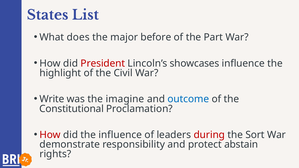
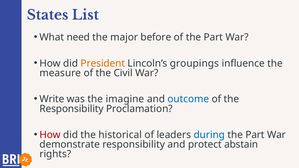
does: does -> need (78, 37)
President colour: red -> orange (103, 63)
showcases: showcases -> groupings (194, 63)
highlight: highlight -> measure (60, 73)
Constitutional: Constitutional -> Responsibility (72, 109)
the influence: influence -> historical (120, 135)
during colour: red -> blue (209, 135)
Sort: Sort -> Part (255, 135)
